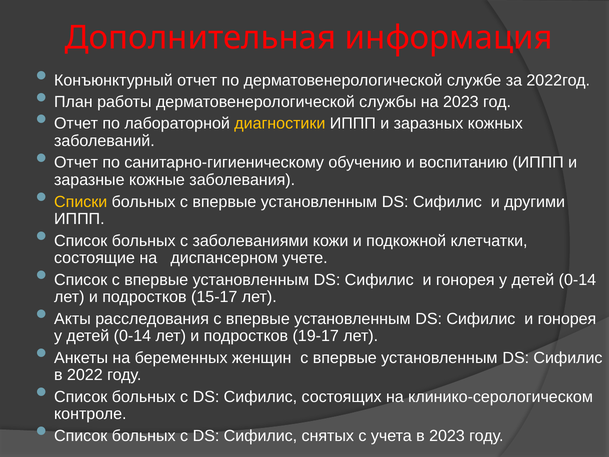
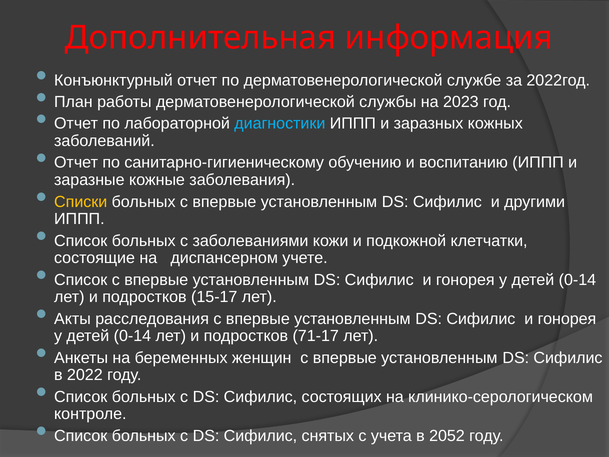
диагностики colour: yellow -> light blue (280, 124)
19-17: 19-17 -> 71-17 (316, 336)
в 2023: 2023 -> 2052 (447, 436)
